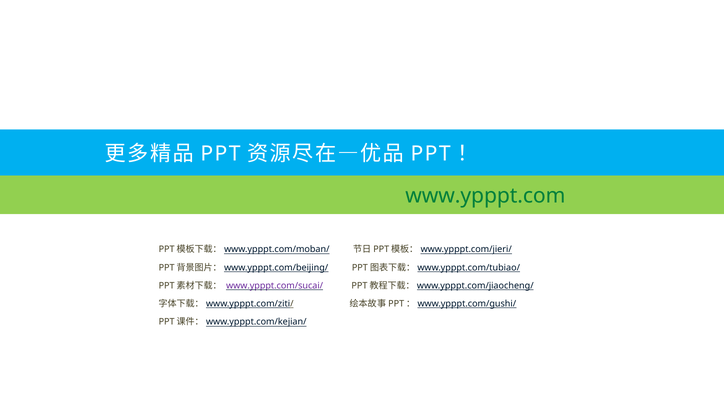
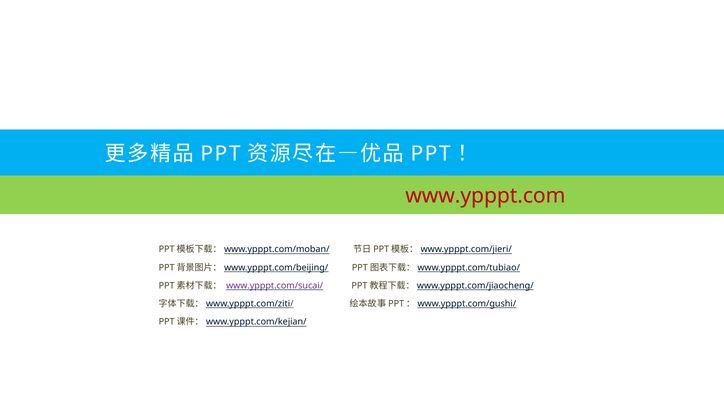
www.ypppt.com colour: green -> red (485, 196)
